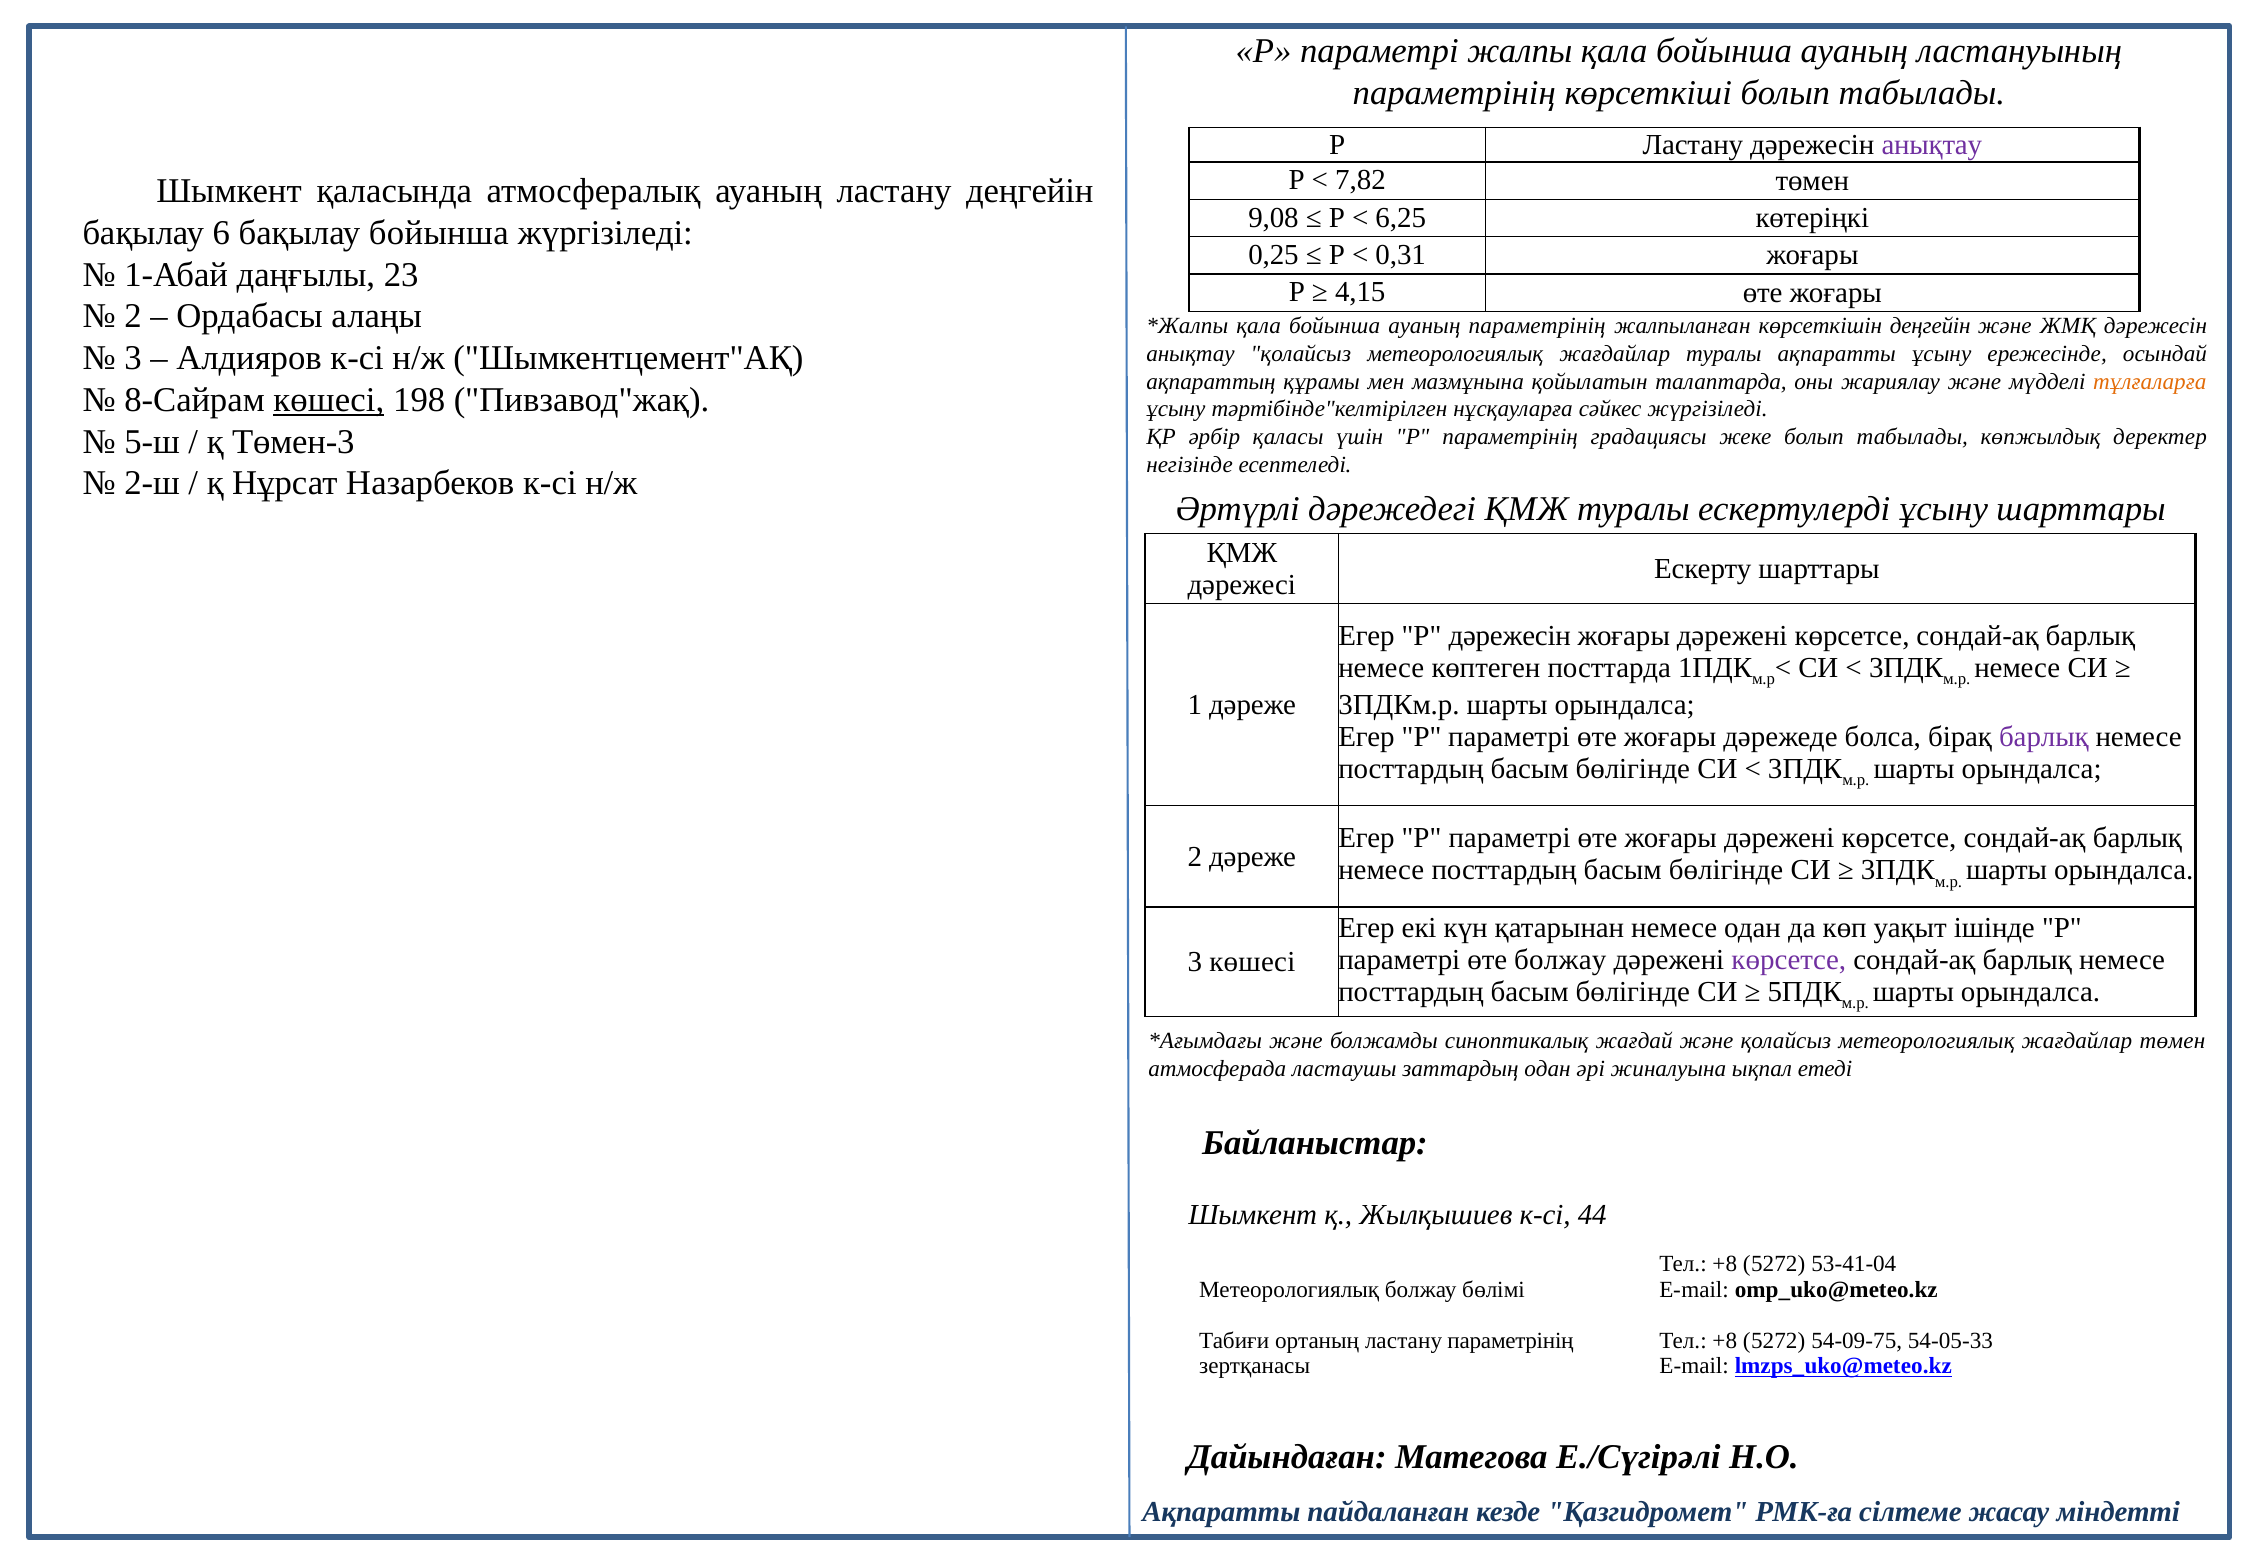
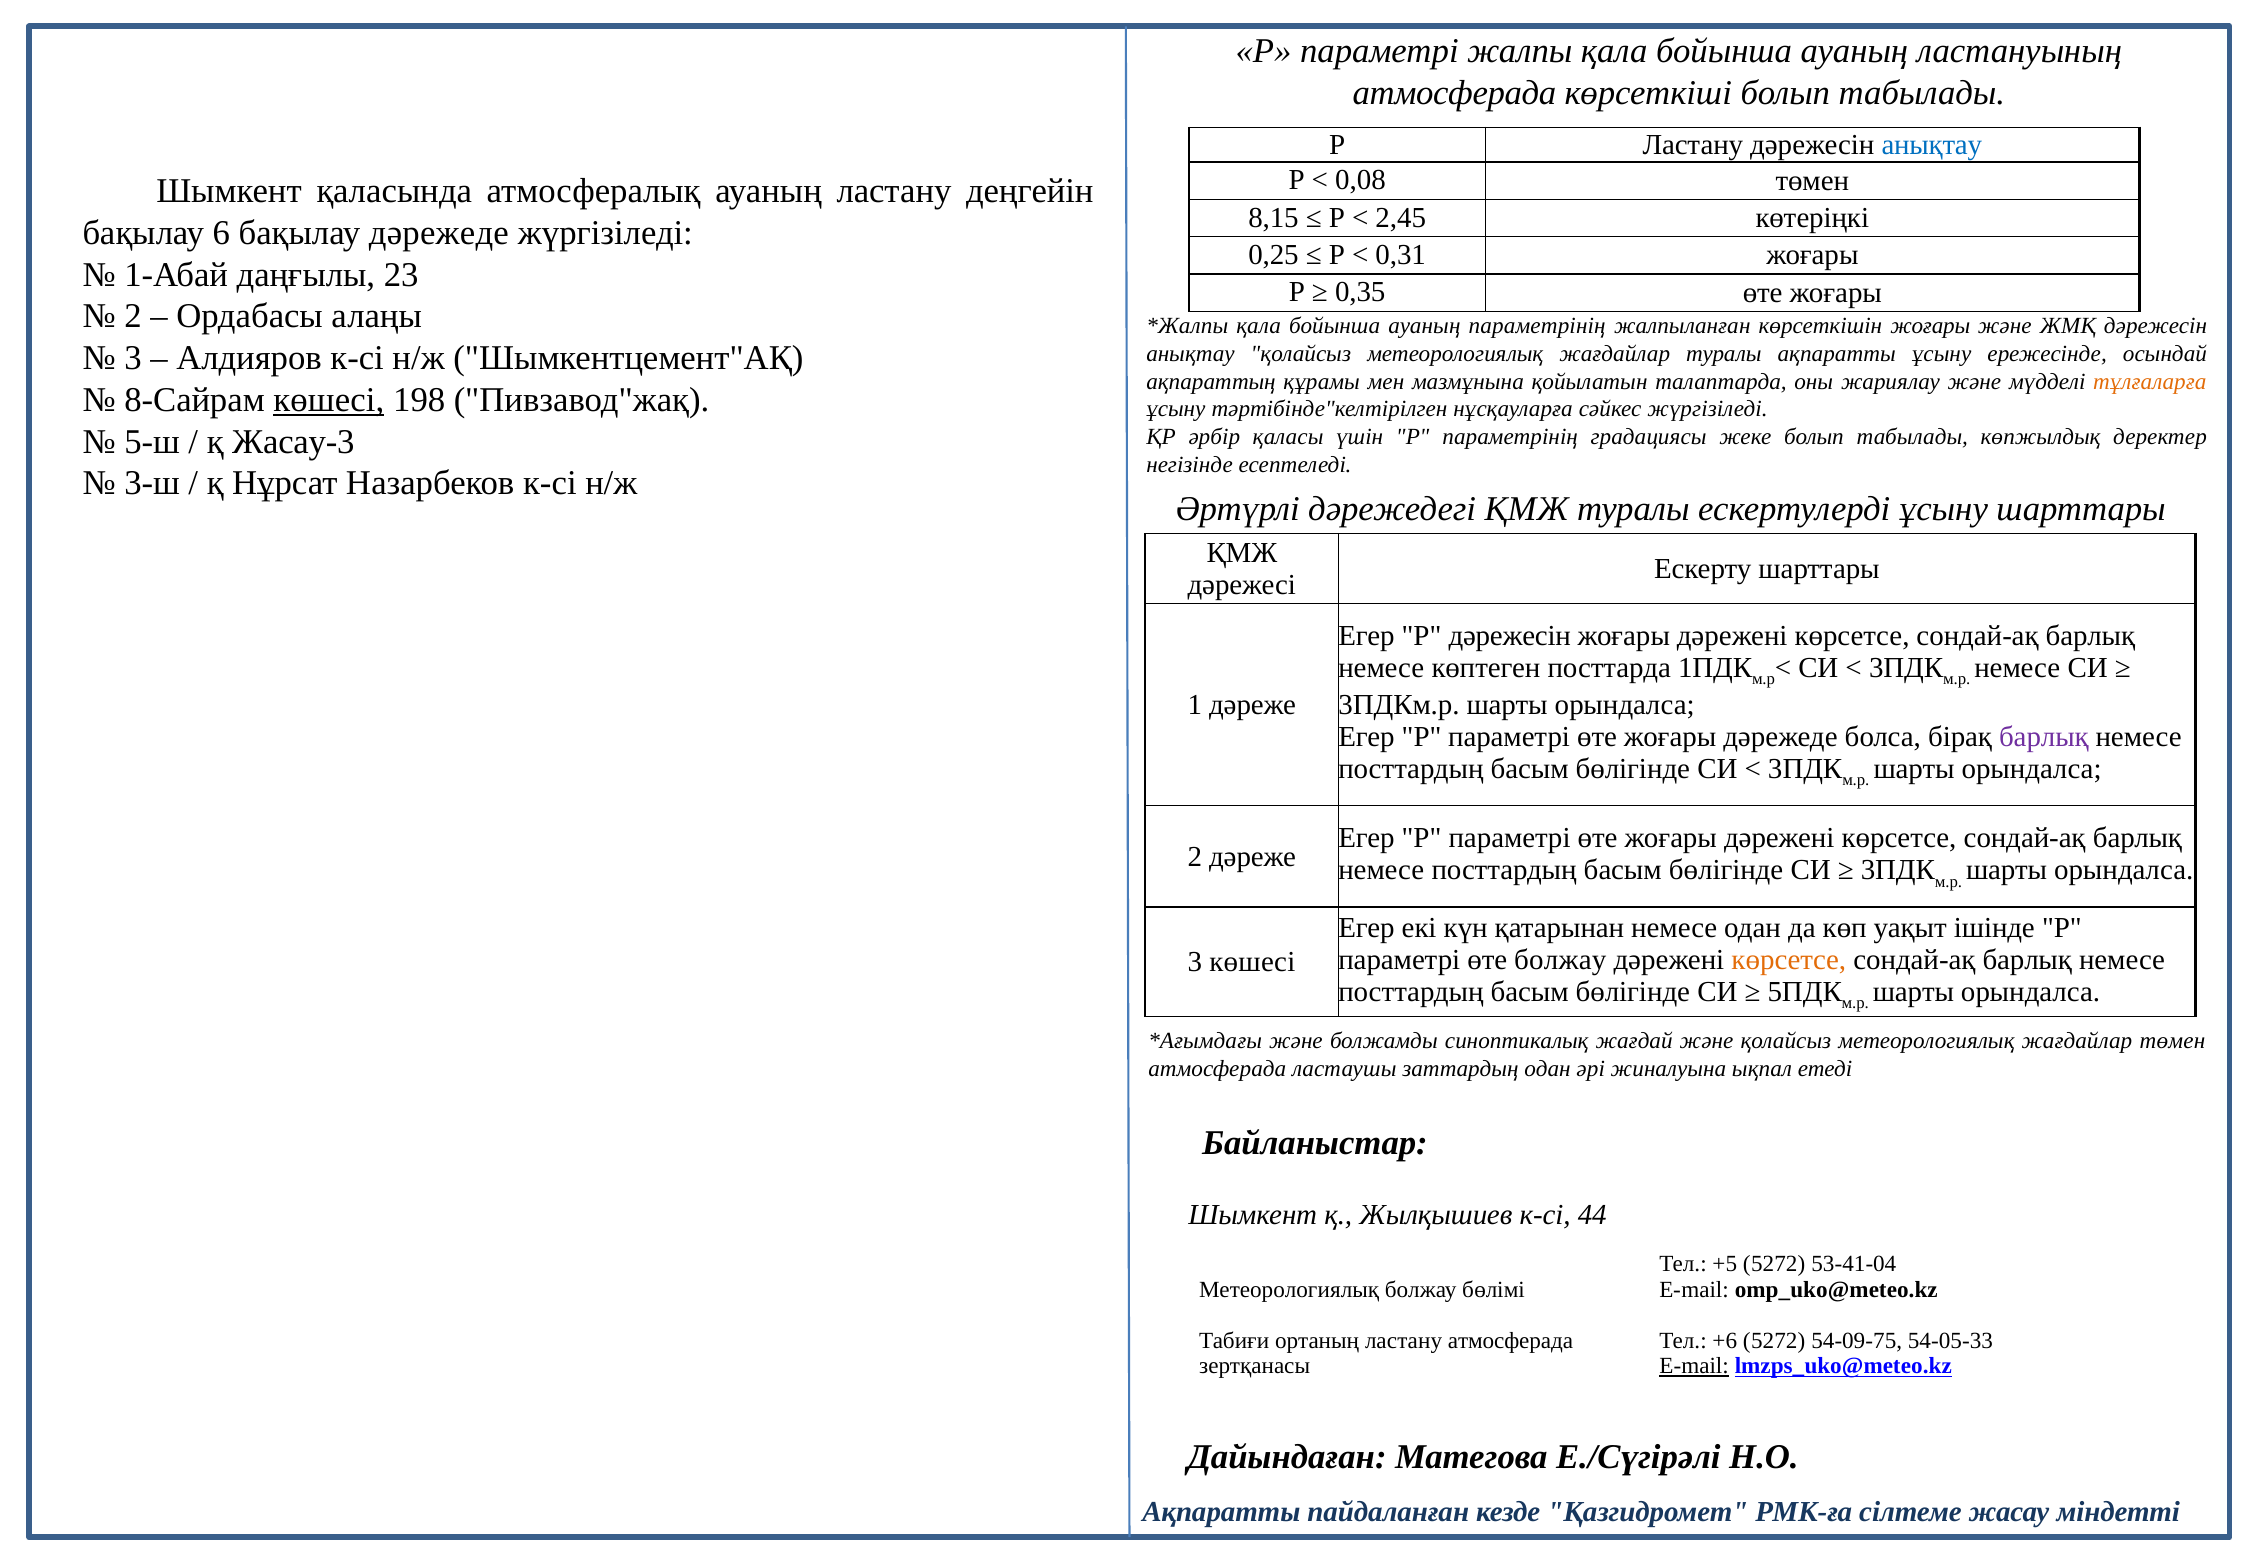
параметрінің: параметрінің -> атмосферада (1454, 93)
анықтау colour: purple -> blue (1932, 145)
7,82: 7,82 -> 0,08 (1361, 180)
9,08: 9,08 -> 8,15 (1273, 218)
6,25: 6,25 -> 2,45 (1401, 218)
бақылау бойынша: бойынша -> дәрежеде (439, 233)
4,15: 4,15 -> 0,35 (1360, 292)
көрсеткішін деңгейін: деңгейін -> жоғары (1930, 326)
Төмен-3: Төмен-3 -> Жасау-3 (293, 442)
2-ш: 2-ш -> 3-ш (152, 483)
көрсетсе colour: purple -> orange (1789, 959)
+8: +8 -> +5 (1725, 1264)
ластану параметрінің: параметрінің -> атмосферада (1510, 1340)
+8: +8 -> +6 (1725, 1340)
E-mail underline: none -> present (1694, 1366)
